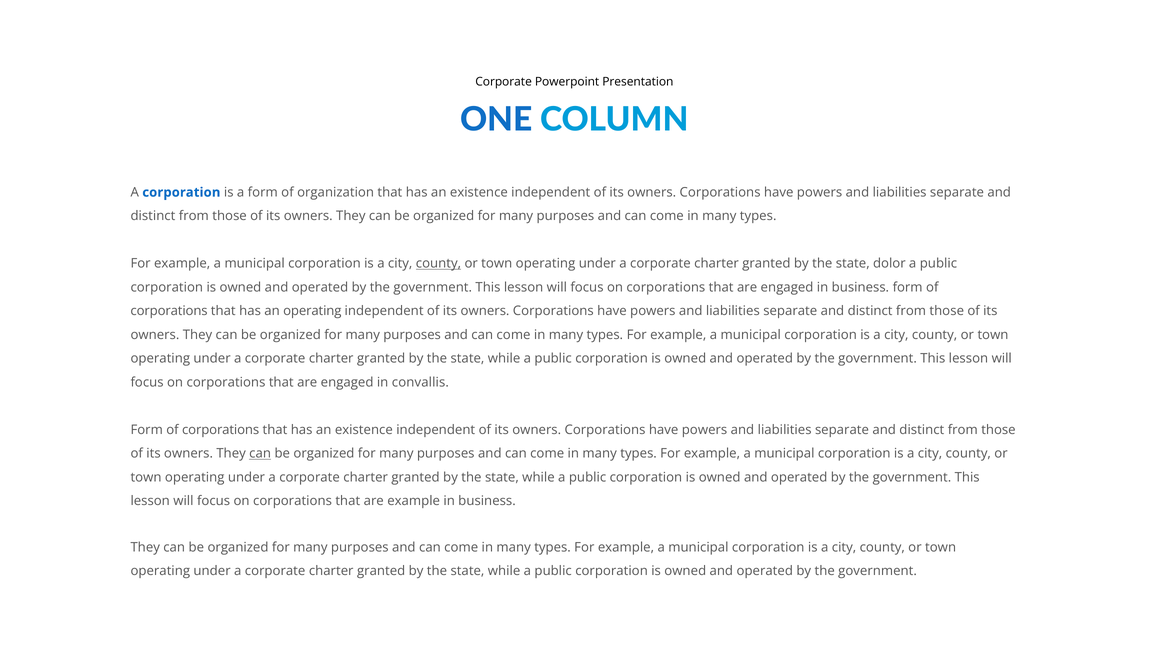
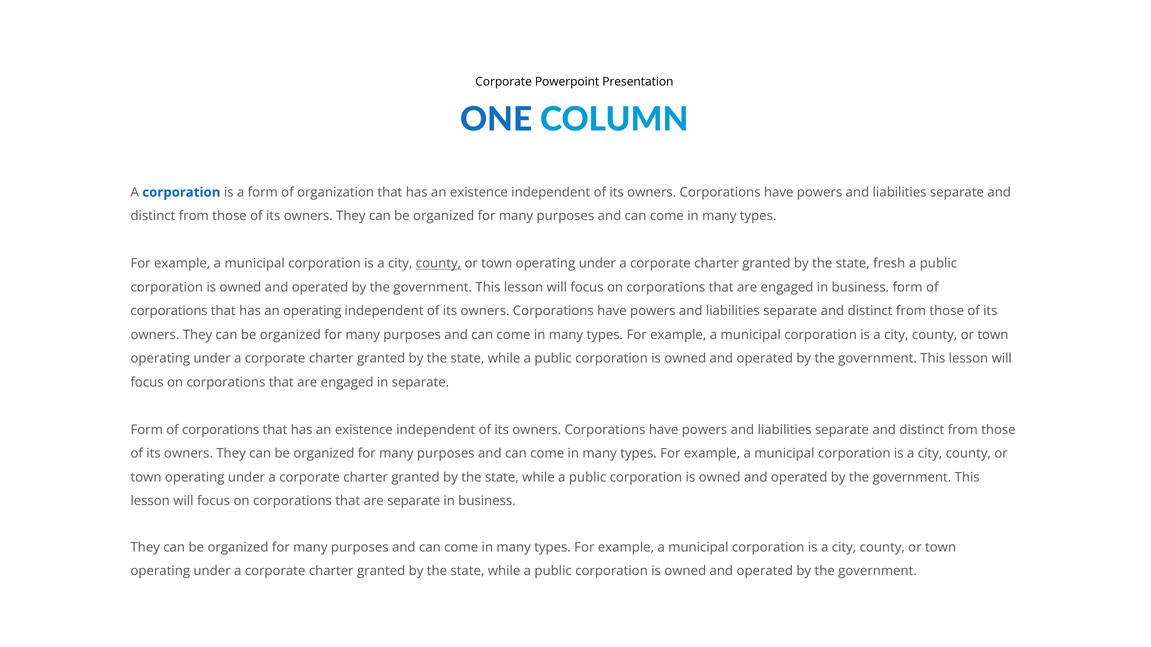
dolor: dolor -> fresh (889, 264)
in convallis: convallis -> separate (420, 383)
can underline: present -> none (260, 454)
are example: example -> separate (414, 501)
